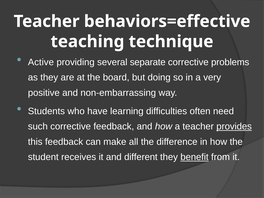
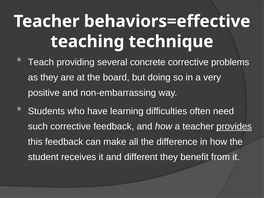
Active: Active -> Teach (41, 62)
separate: separate -> concrete (148, 62)
benefit underline: present -> none (194, 157)
